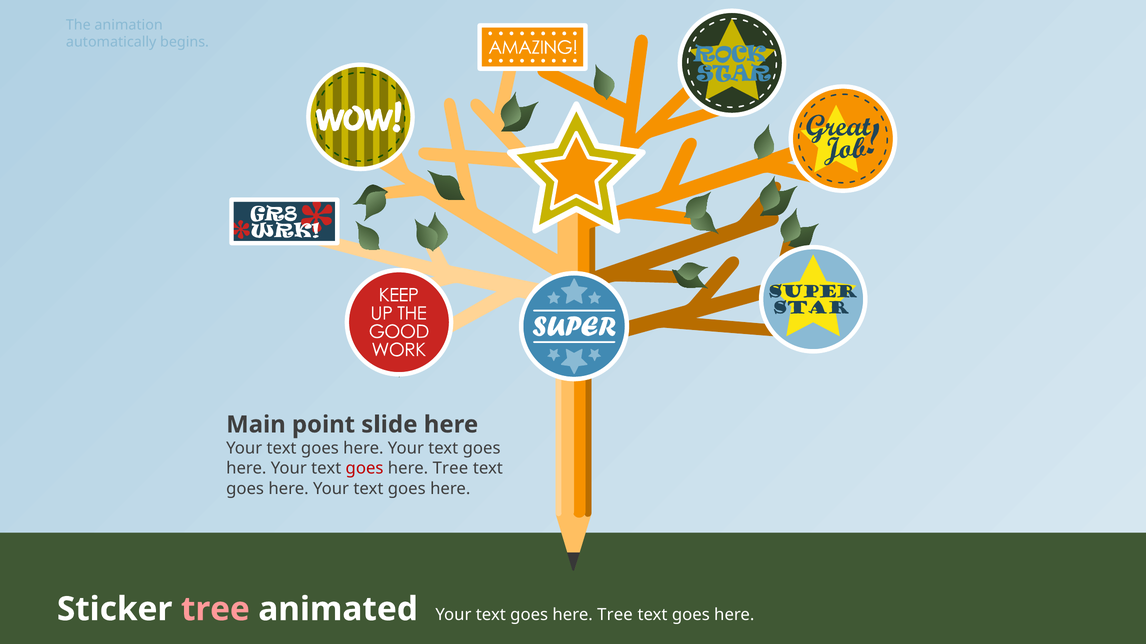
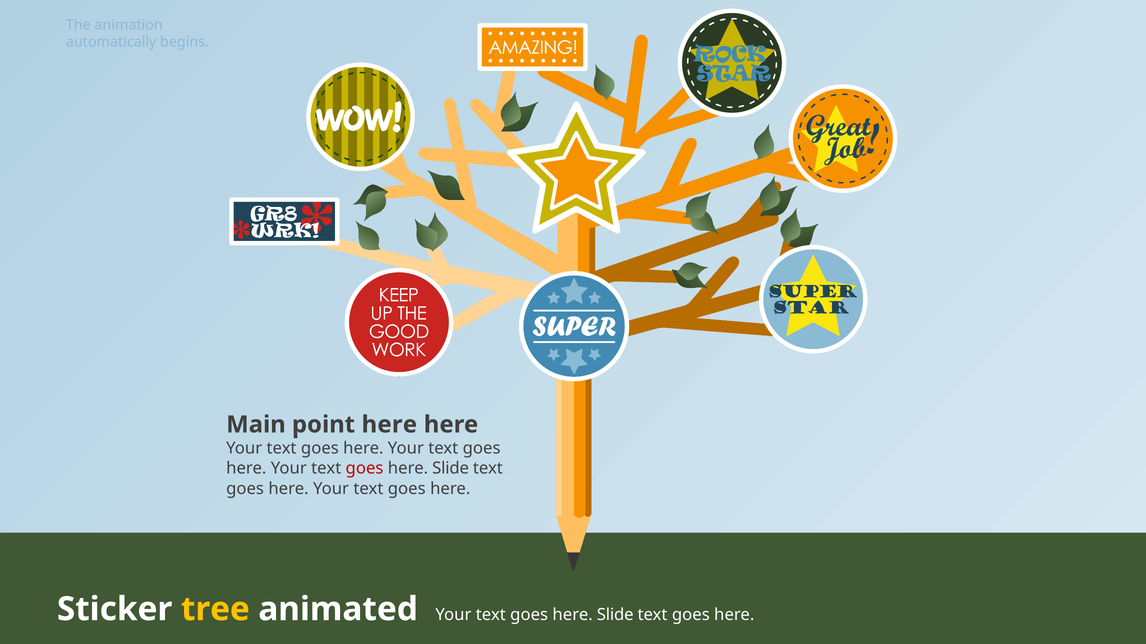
point slide: slide -> here (389, 425)
Tree: Tree -> Slide (451, 469)
tree colour: pink -> yellow (215, 610)
Tree: Tree -> Slide (615, 615)
